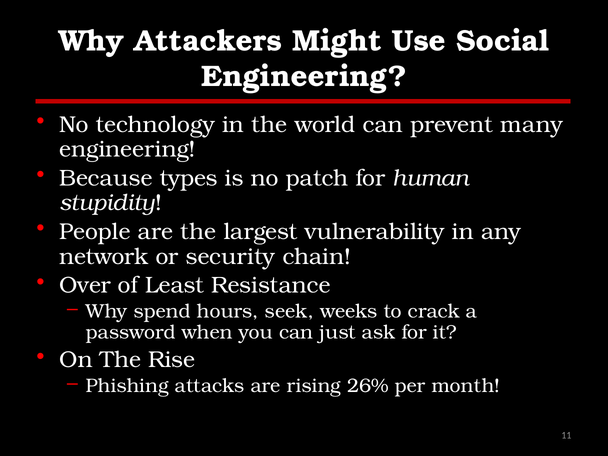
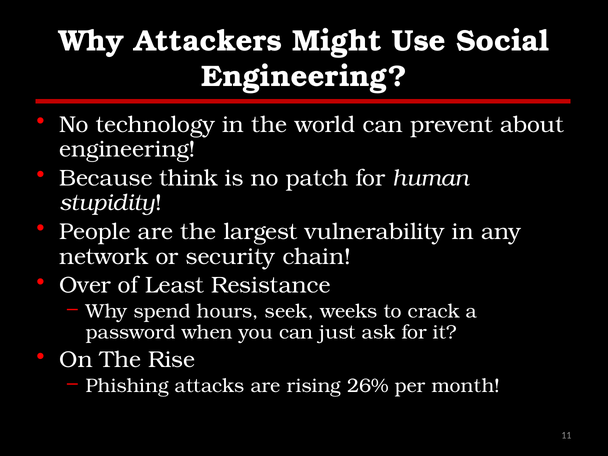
many: many -> about (532, 125)
types: types -> think (189, 178)
